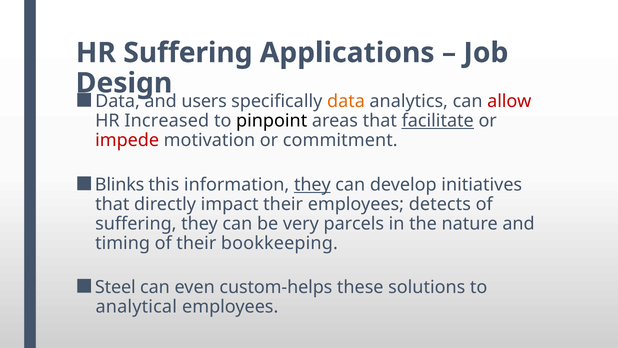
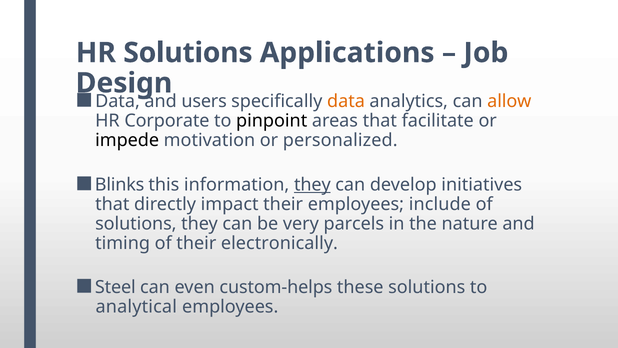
HR Suffering: Suffering -> Solutions (188, 53)
allow colour: red -> orange (509, 101)
Increased: Increased -> Corporate (167, 121)
facilitate underline: present -> none (438, 121)
impede colour: red -> black (127, 140)
commitment: commitment -> personalized (340, 140)
detects: detects -> include (440, 204)
suffering: suffering -> solutions (136, 223)
bookkeeping: bookkeeping -> electronically (279, 243)
